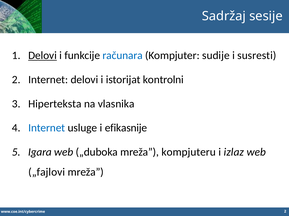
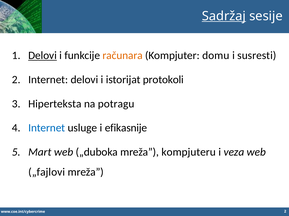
Sadržaj underline: none -> present (224, 16)
računara colour: blue -> orange (123, 56)
sudije: sudije -> domu (216, 56)
kontrolni: kontrolni -> protokoli (163, 80)
vlasnika: vlasnika -> potragu (116, 104)
Igara: Igara -> Mart (40, 152)
izlaz: izlaz -> veza (234, 152)
